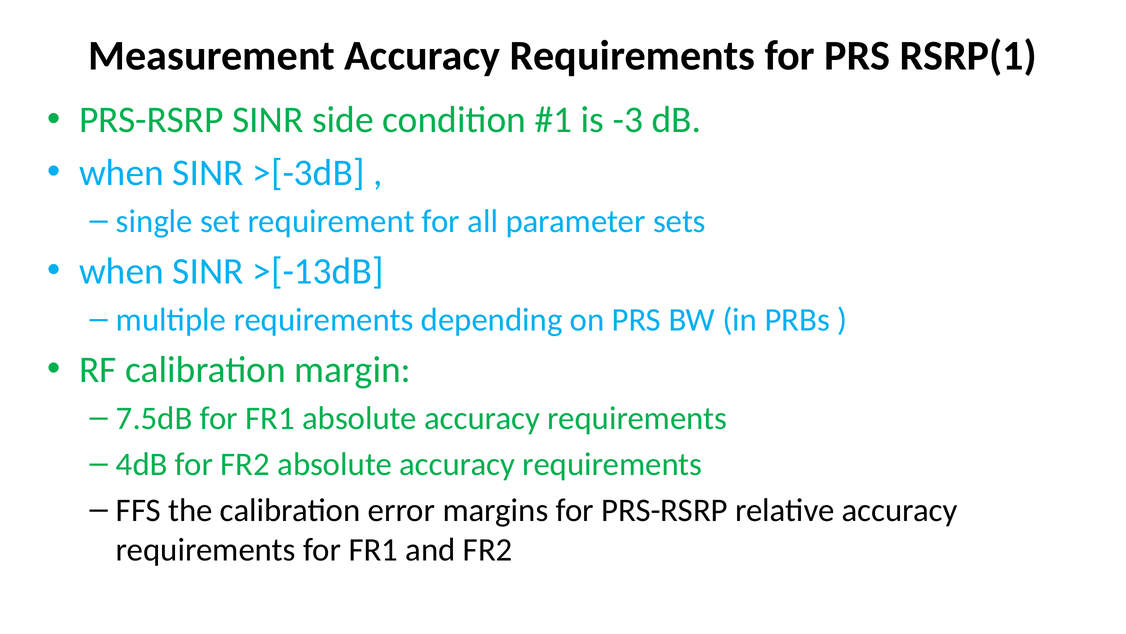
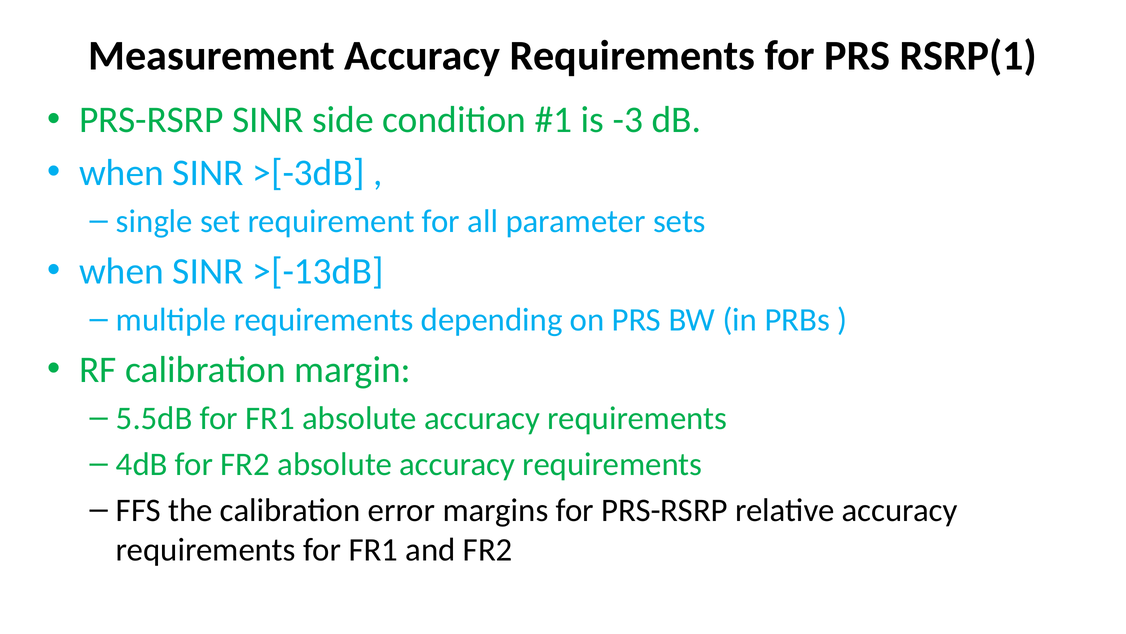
7.5dB: 7.5dB -> 5.5dB (154, 418)
